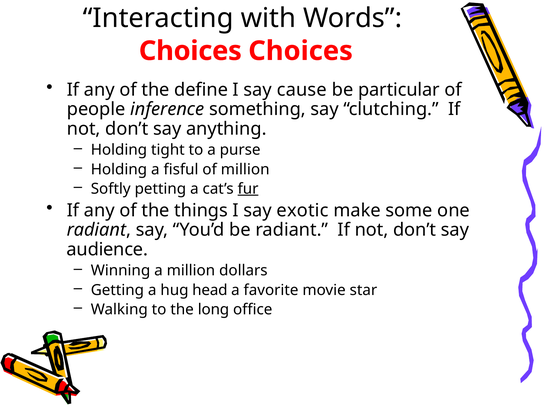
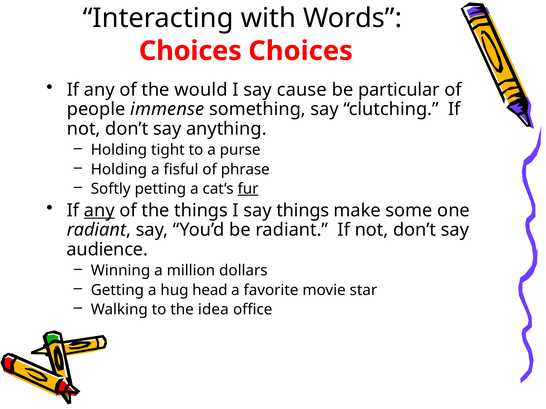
define: define -> would (201, 90)
inference: inference -> immense (167, 109)
of million: million -> phrase (245, 170)
any underline: none -> present (99, 211)
say exotic: exotic -> things (303, 211)
long: long -> idea (213, 310)
